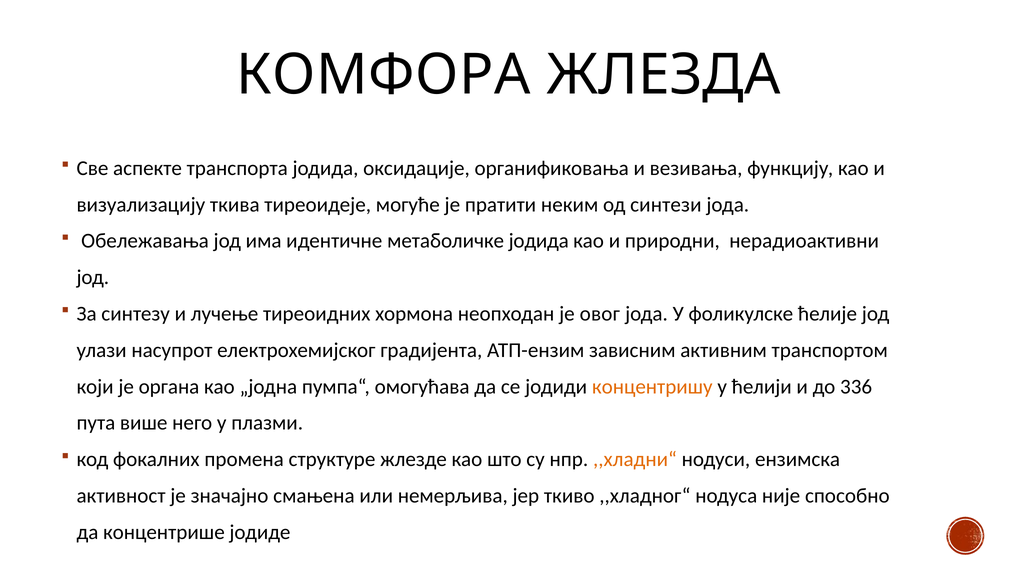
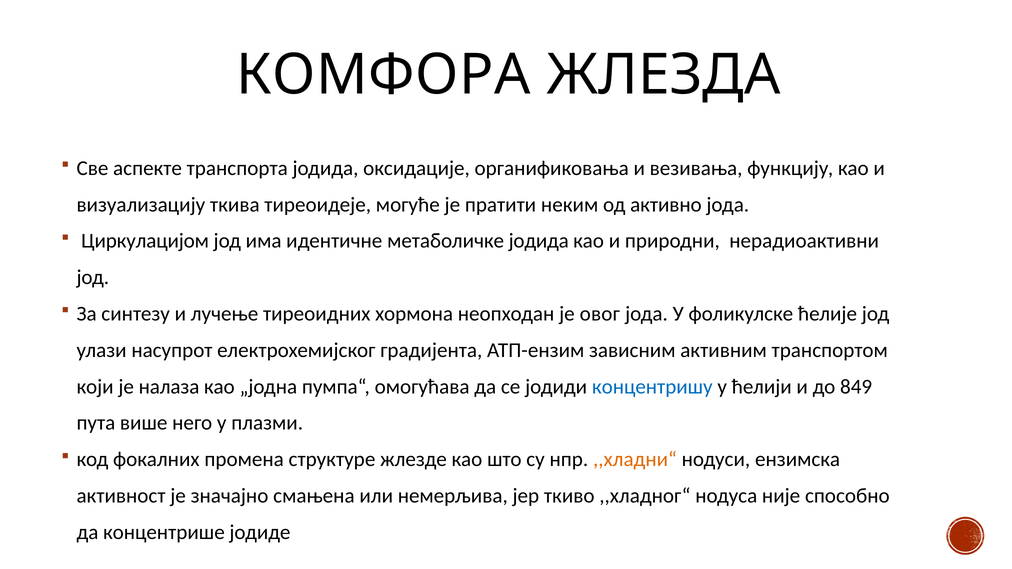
синтези: синтези -> активно (666, 205)
Обележавања: Обележавања -> Циркулацијом (145, 241)
органа: органа -> налаза (169, 387)
концентришу colour: orange -> blue (652, 387)
336: 336 -> 849 (856, 387)
